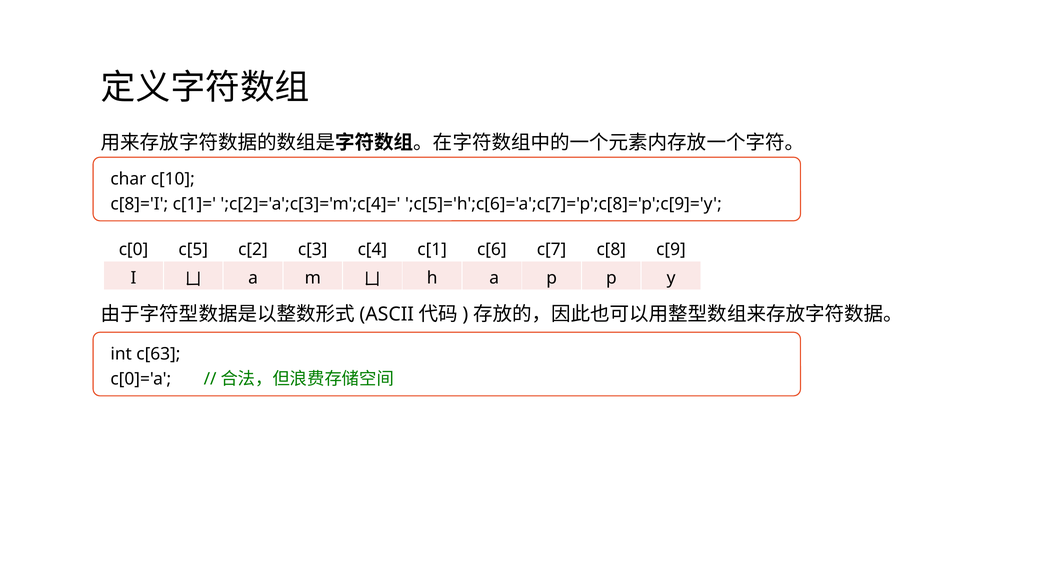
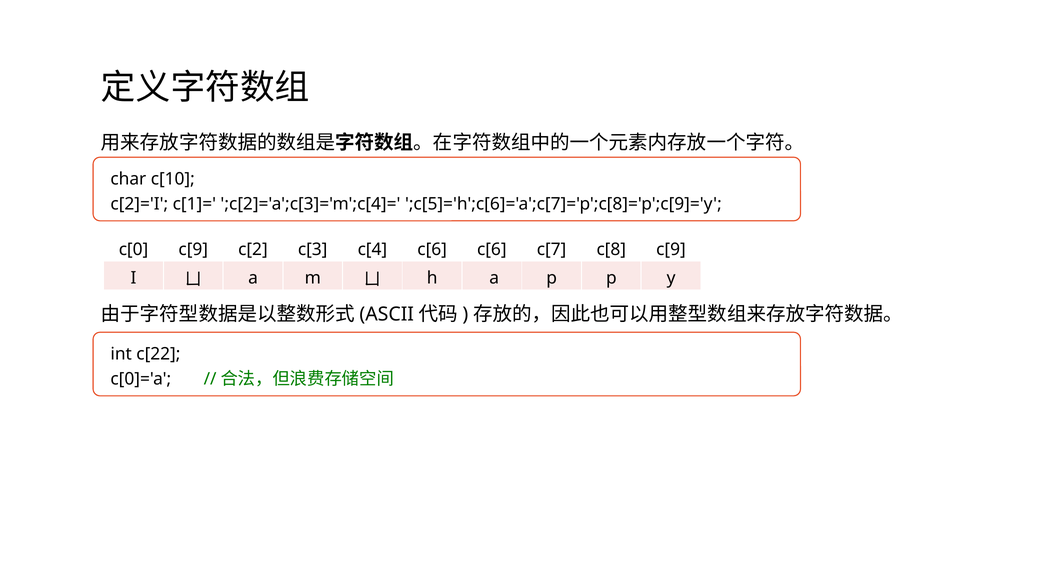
c[8]='I: c[8]='I -> c[2]='I (139, 204)
c[0 c[5: c[5 -> c[9 (193, 250)
c[4 c[1: c[1 -> c[6 (432, 250)
c[63: c[63 -> c[22 (158, 354)
